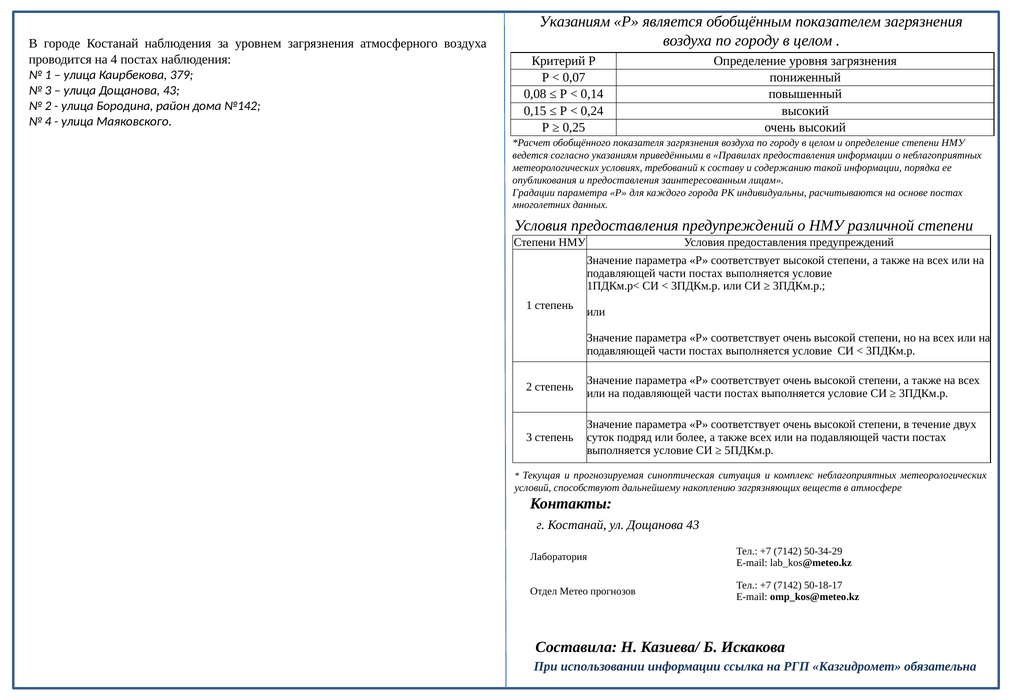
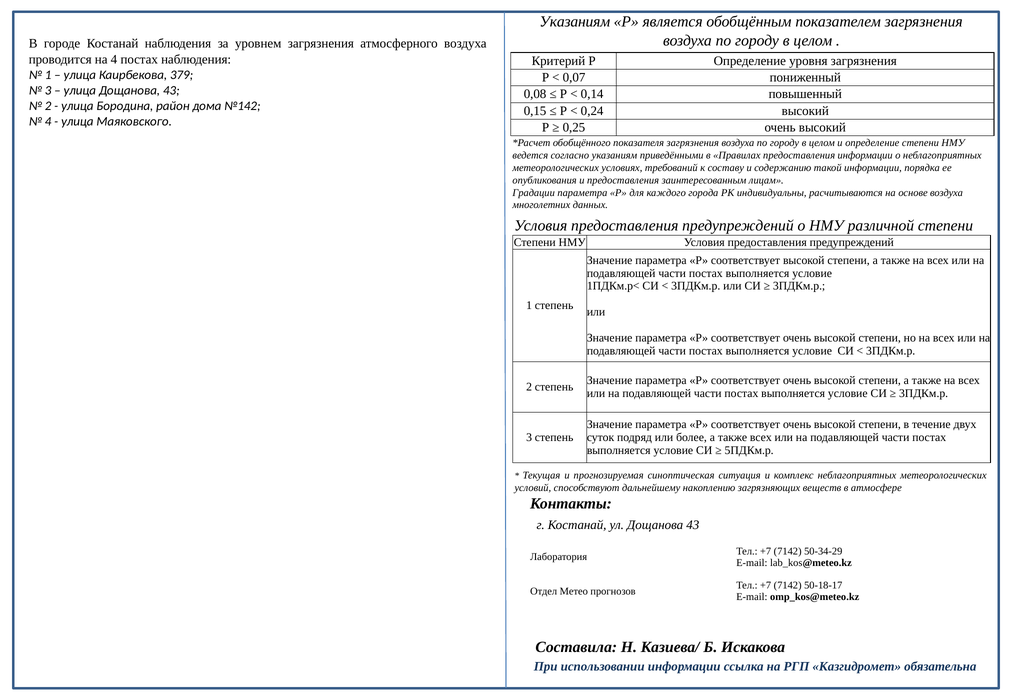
основе постах: постах -> воздуха (946, 193)
